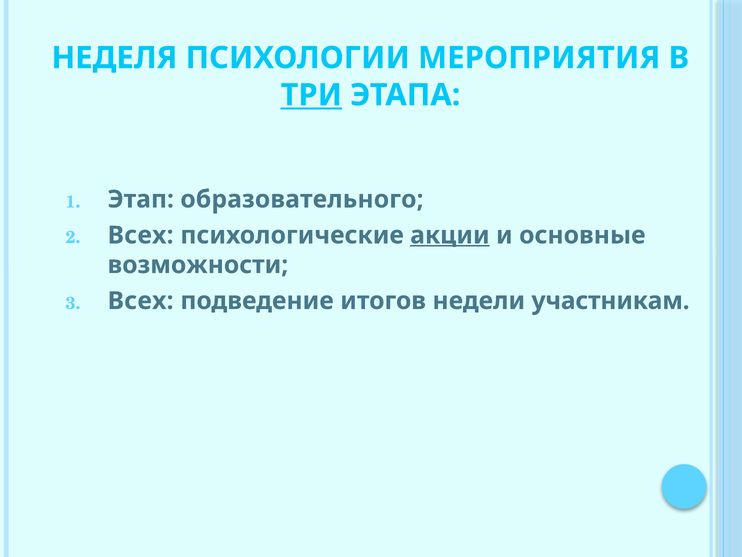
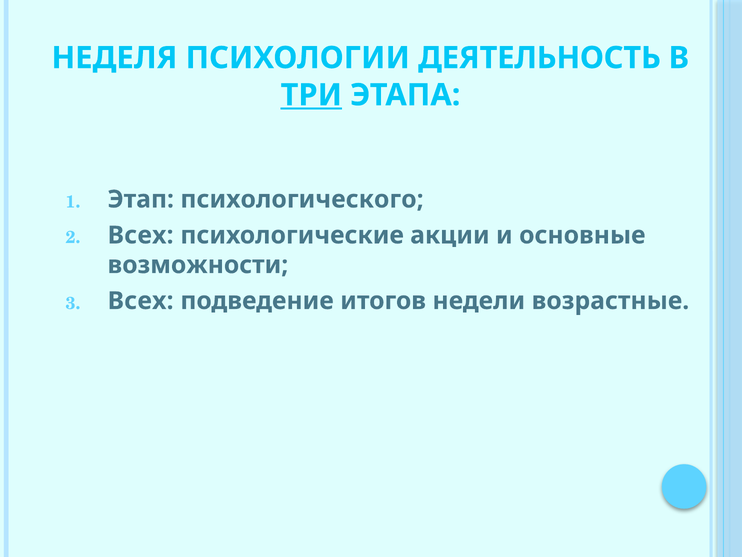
МЕРОПРИЯТИЯ: МЕРОПРИЯТИЯ -> ДЕЯТЕЛЬНОСТЬ (539, 58)
образовательного: образовательного -> психологического (302, 199)
акции underline: present -> none (450, 235)
участникам: участникам -> возрастные (610, 301)
